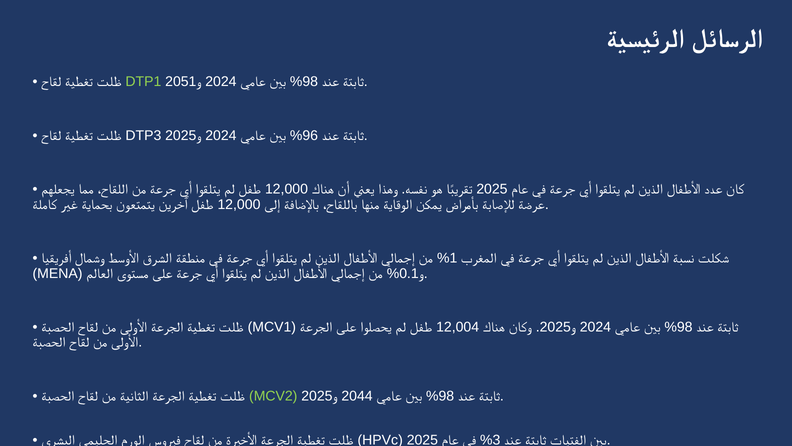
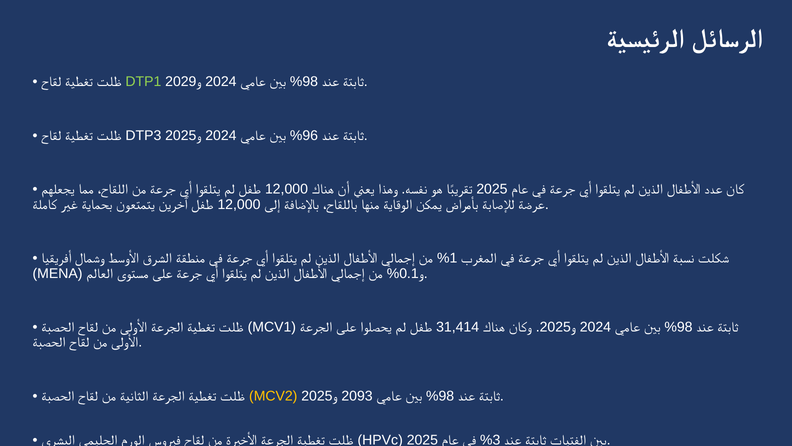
2051: 2051 -> 2029 (181, 82)
12,004: 12,004 -> 31,414 (458, 327)
MCV2 colour: light green -> yellow (273, 396)
2044: 2044 -> 2093 (357, 396)
